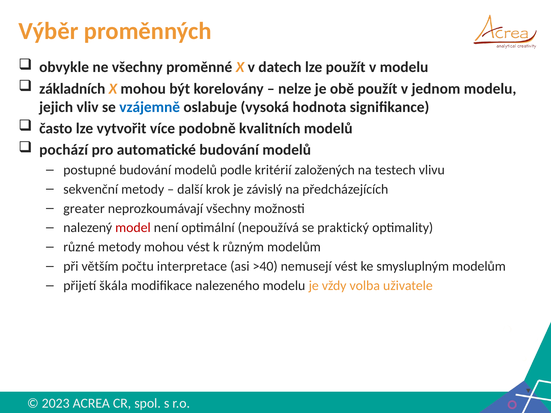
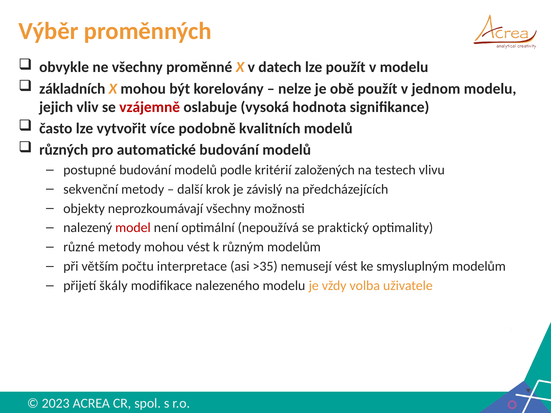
vzájemně colour: blue -> red (150, 107)
pochází: pochází -> různých (64, 150)
greater: greater -> objekty (84, 209)
>40: >40 -> >35 (265, 266)
škála: škála -> škály (113, 286)
